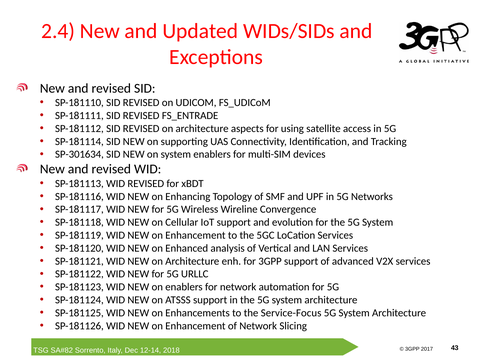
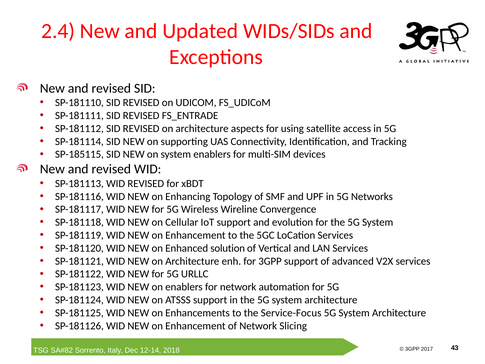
SP-301634: SP-301634 -> SP-185115 (79, 154)
analysis: analysis -> solution (228, 248)
